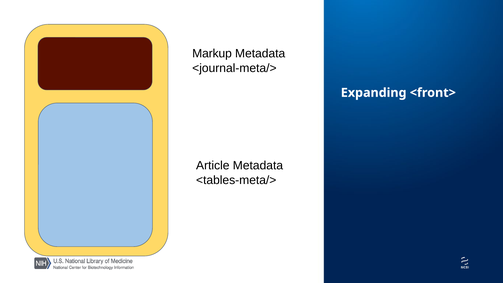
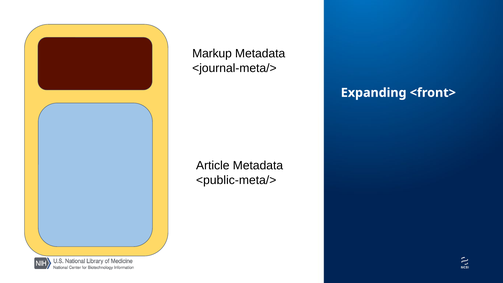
<tables-meta/>: <tables-meta/> -> <public-meta/> (236, 180)
